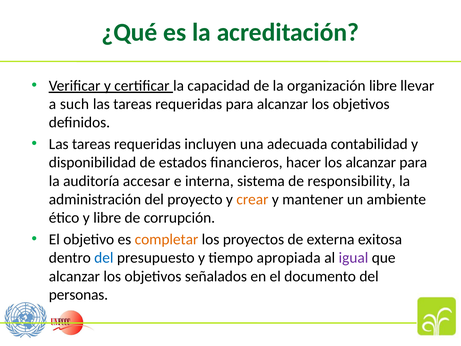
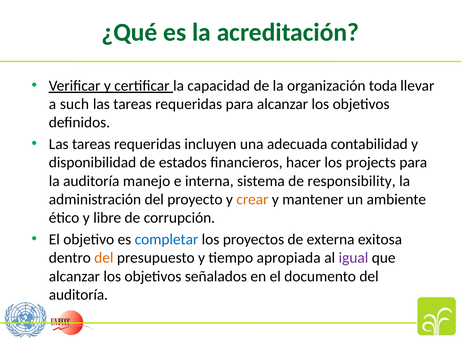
organización libre: libre -> toda (383, 86)
los alcanzar: alcanzar -> projects (371, 162)
accesar: accesar -> manejo (147, 181)
completar colour: orange -> blue (167, 239)
del colour: blue -> orange (104, 258)
personas: personas -> auditoría (78, 295)
